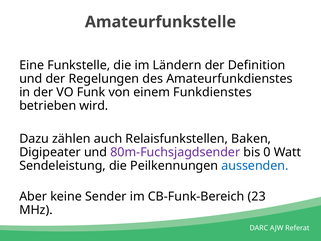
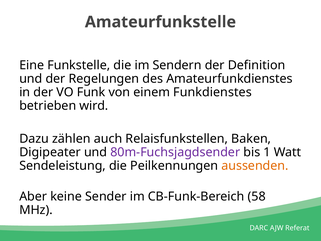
Ländern: Ländern -> Sendern (177, 65)
0: 0 -> 1 (267, 152)
aussenden colour: blue -> orange (255, 166)
23: 23 -> 58 (257, 196)
